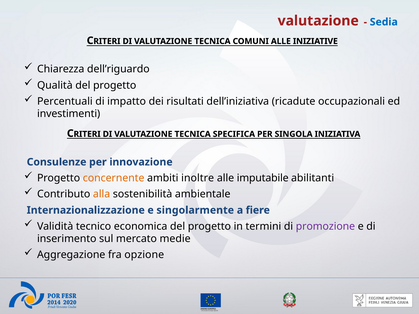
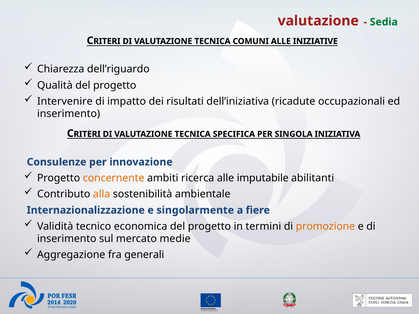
Sedia colour: blue -> green (384, 22)
Percentuali: Percentuali -> Intervenire (65, 101)
investimenti: investimenti -> inserimento (69, 114)
inoltre: inoltre -> ricerca (198, 178)
promozione colour: purple -> orange (325, 226)
opzione: opzione -> generali (144, 255)
